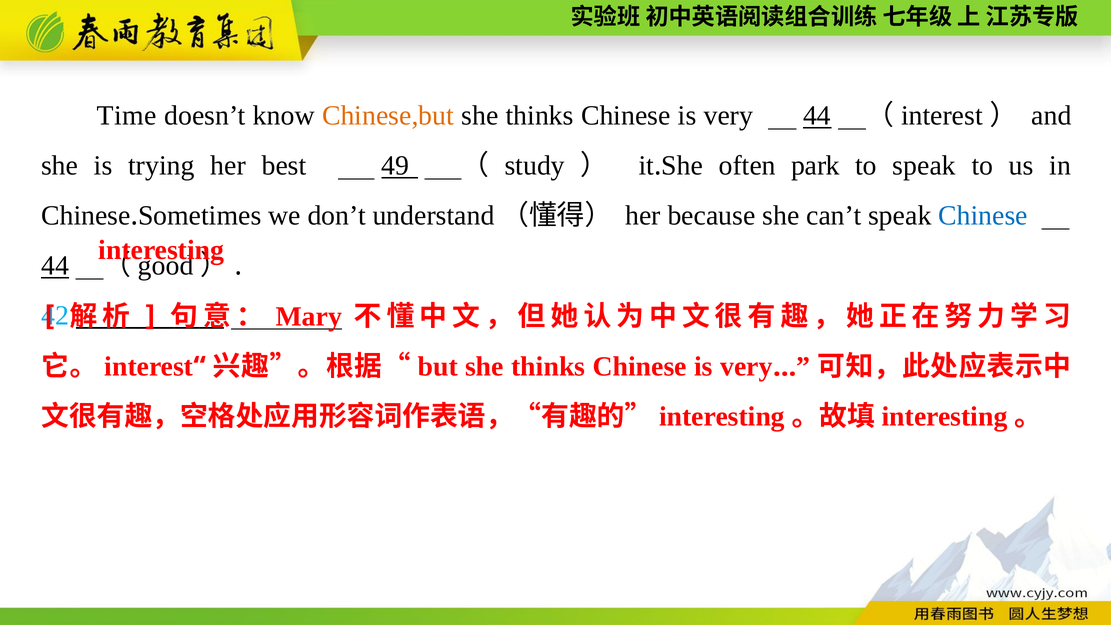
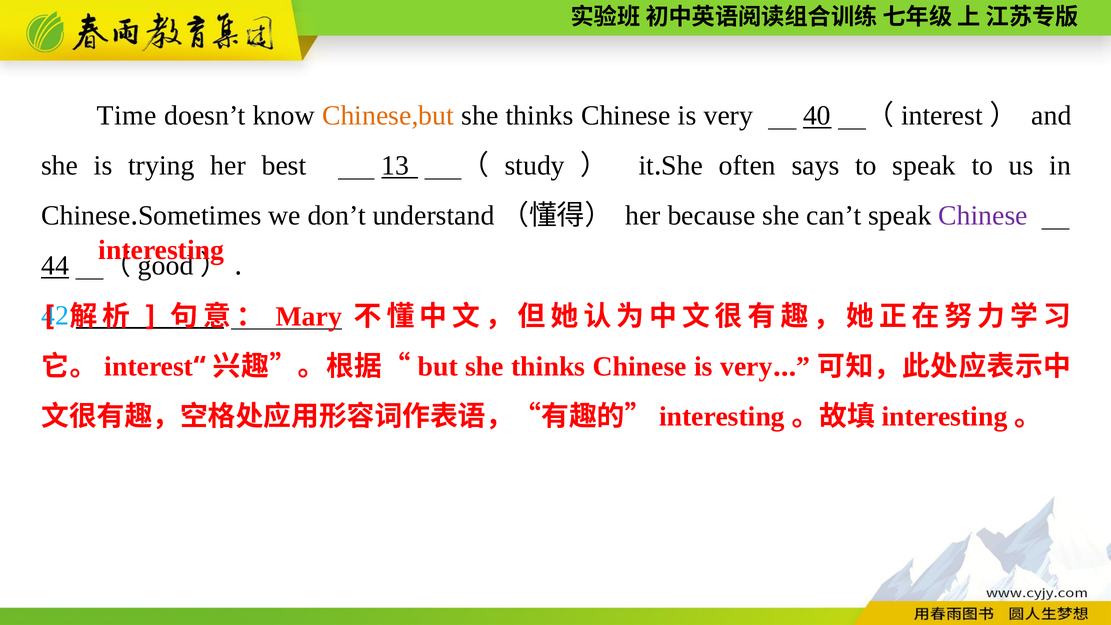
very 44: 44 -> 40 (817, 116)
49: 49 -> 13 (395, 166)
park: park -> says (815, 166)
Chinese colour: blue -> purple (983, 216)
